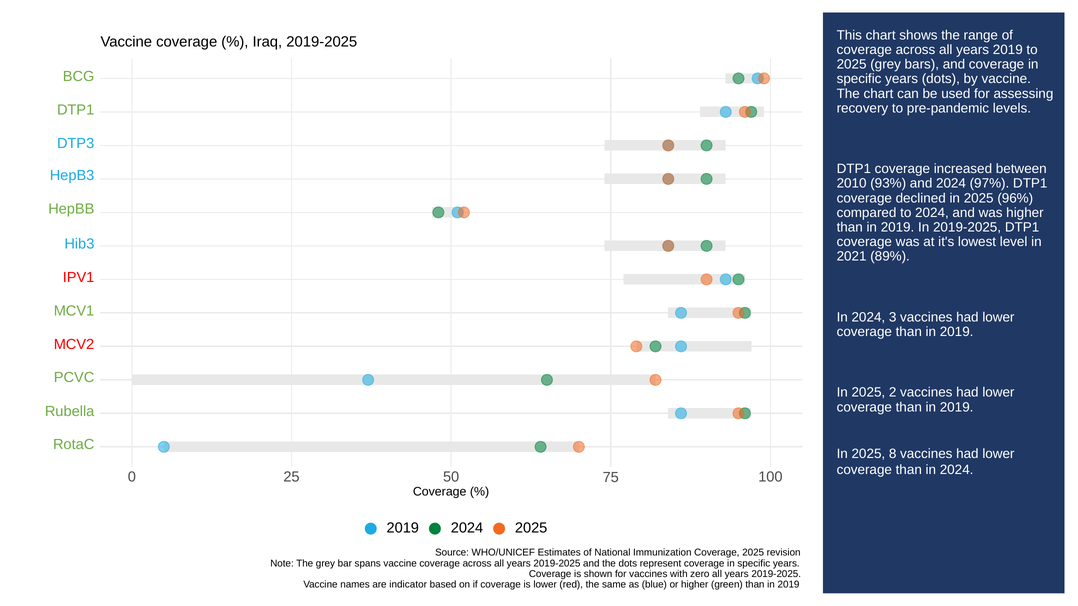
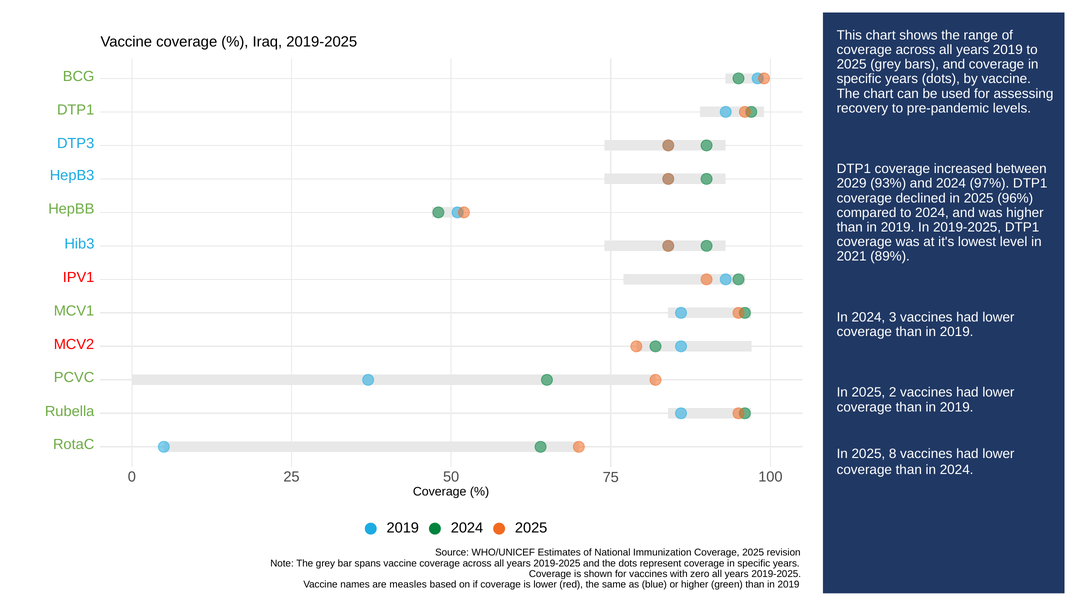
2010: 2010 -> 2029 (852, 184)
indicator: indicator -> measles (408, 585)
